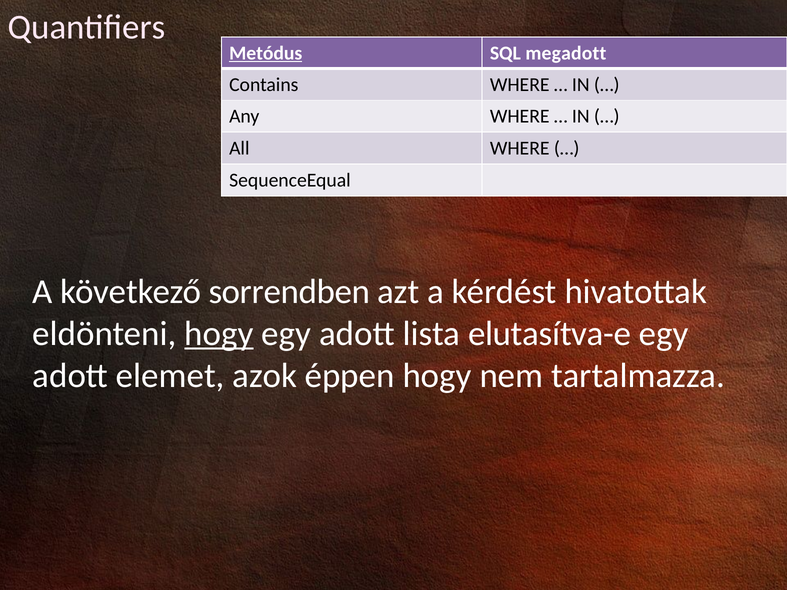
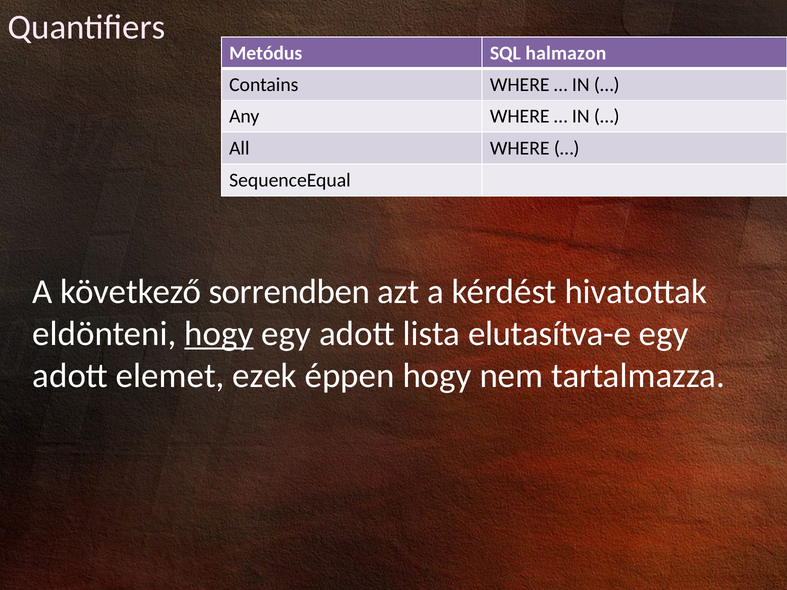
Metódus underline: present -> none (266, 53)
megadott: megadott -> halmazon (566, 53)
azok: azok -> ezek (265, 376)
